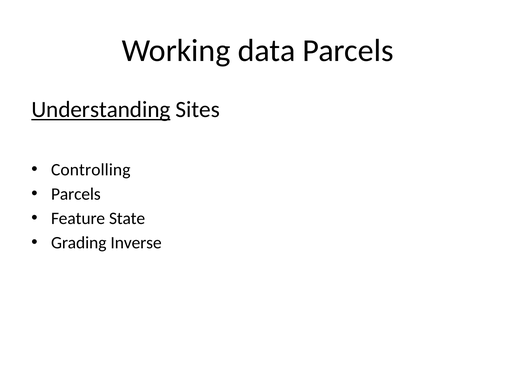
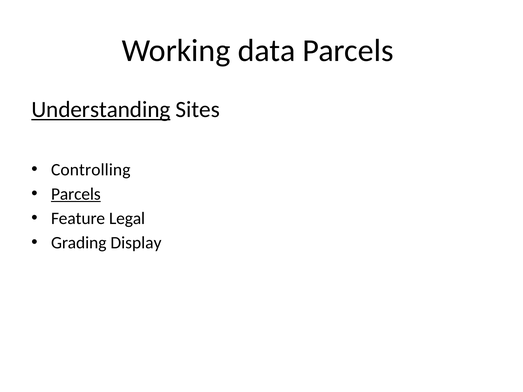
Parcels underline: none -> present (76, 194)
State: State -> Legal (127, 219)
Inverse: Inverse -> Display (136, 243)
